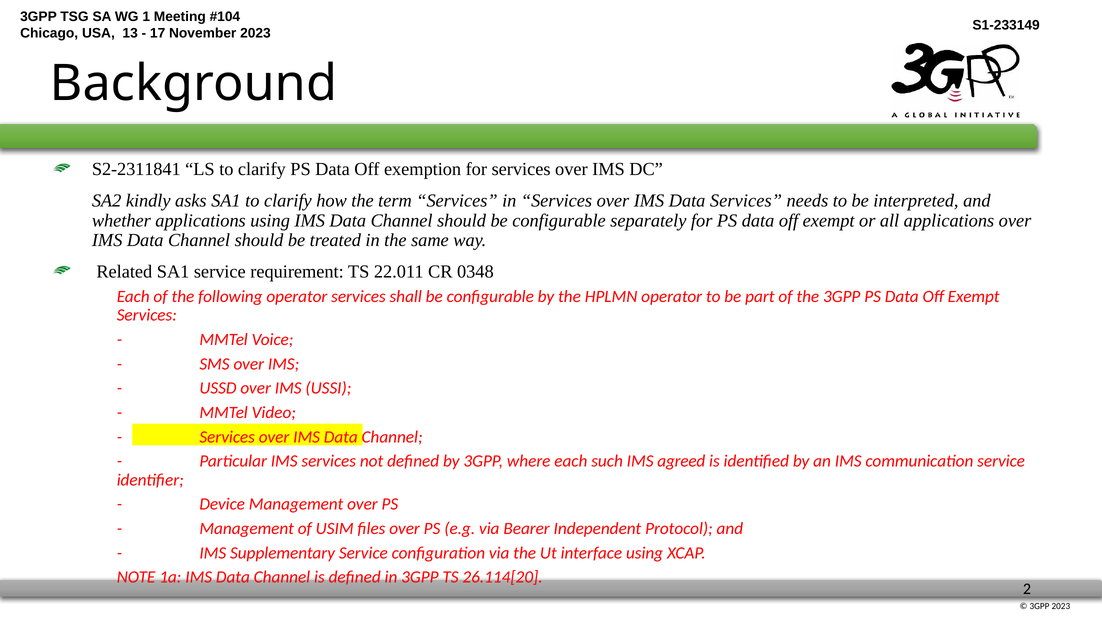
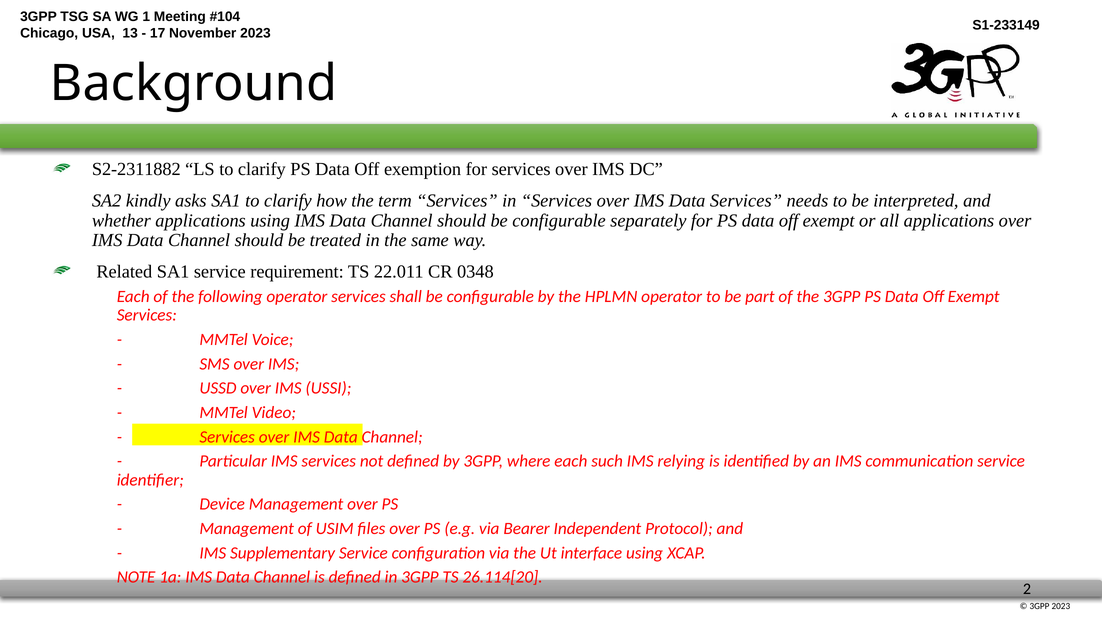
S2-2311841: S2-2311841 -> S2-2311882 (136, 169)
agreed: agreed -> relying (681, 461)
